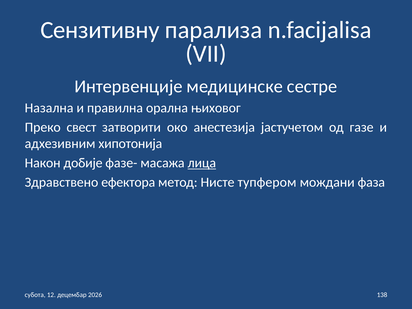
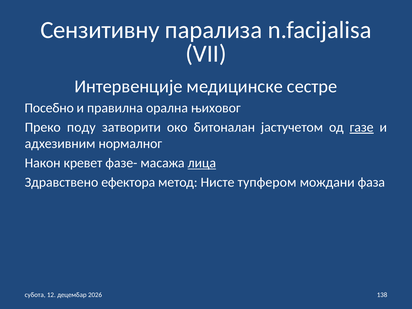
Назална: Назална -> Посебно (49, 108)
свест: свест -> поду (81, 127)
анестезија: анестезија -> битоналан (224, 127)
газе underline: none -> present (362, 127)
хипотонија: хипотонија -> нормалног (130, 144)
добије: добије -> кревет (83, 163)
